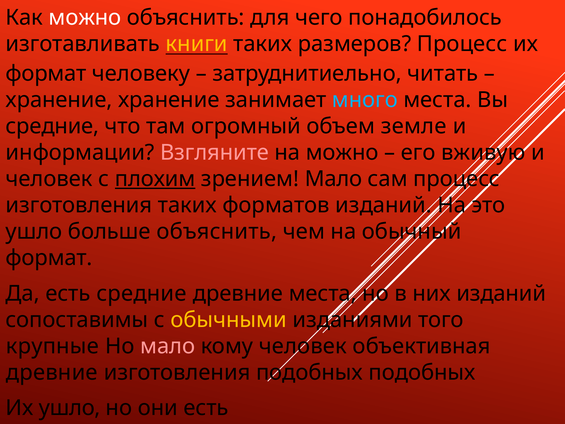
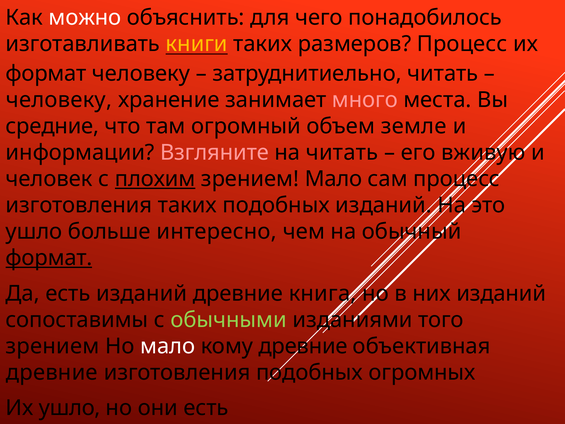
хранение: хранение -> человеку (59, 100)
много colour: light blue -> pink (365, 100)
на можно: можно -> читать (342, 153)
таких форматов: форматов -> подобных (276, 205)
больше объяснить: объяснить -> интересно (217, 232)
формат underline: none -> present (49, 258)
есть средние: средние -> изданий (142, 293)
древние места: места -> книга (323, 293)
обычными colour: yellow -> light green (229, 320)
крупные: крупные -> зрением (52, 346)
мало colour: pink -> white (168, 346)
кому человек: человек -> древние (303, 346)
подобных подобных: подобных -> огромных (422, 372)
